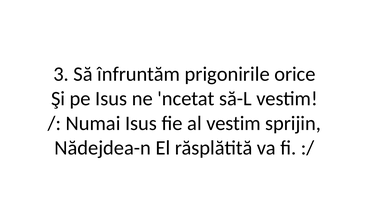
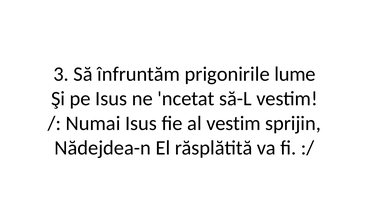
orice: orice -> lume (295, 74)
